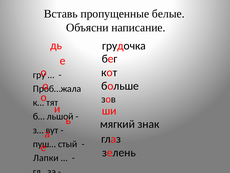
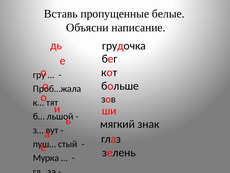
Лапки: Лапки -> Мурка (46, 157)
